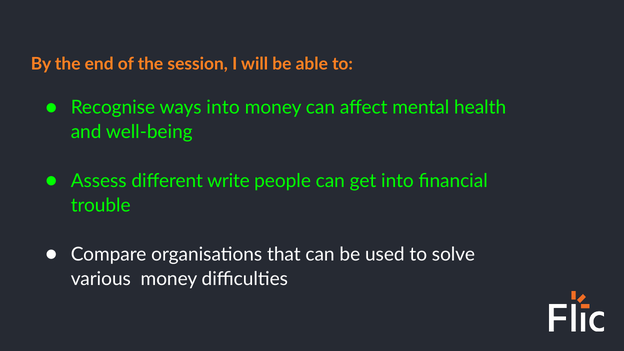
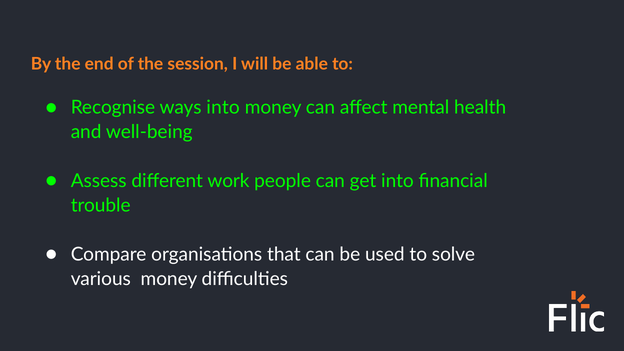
write: write -> work (228, 181)
